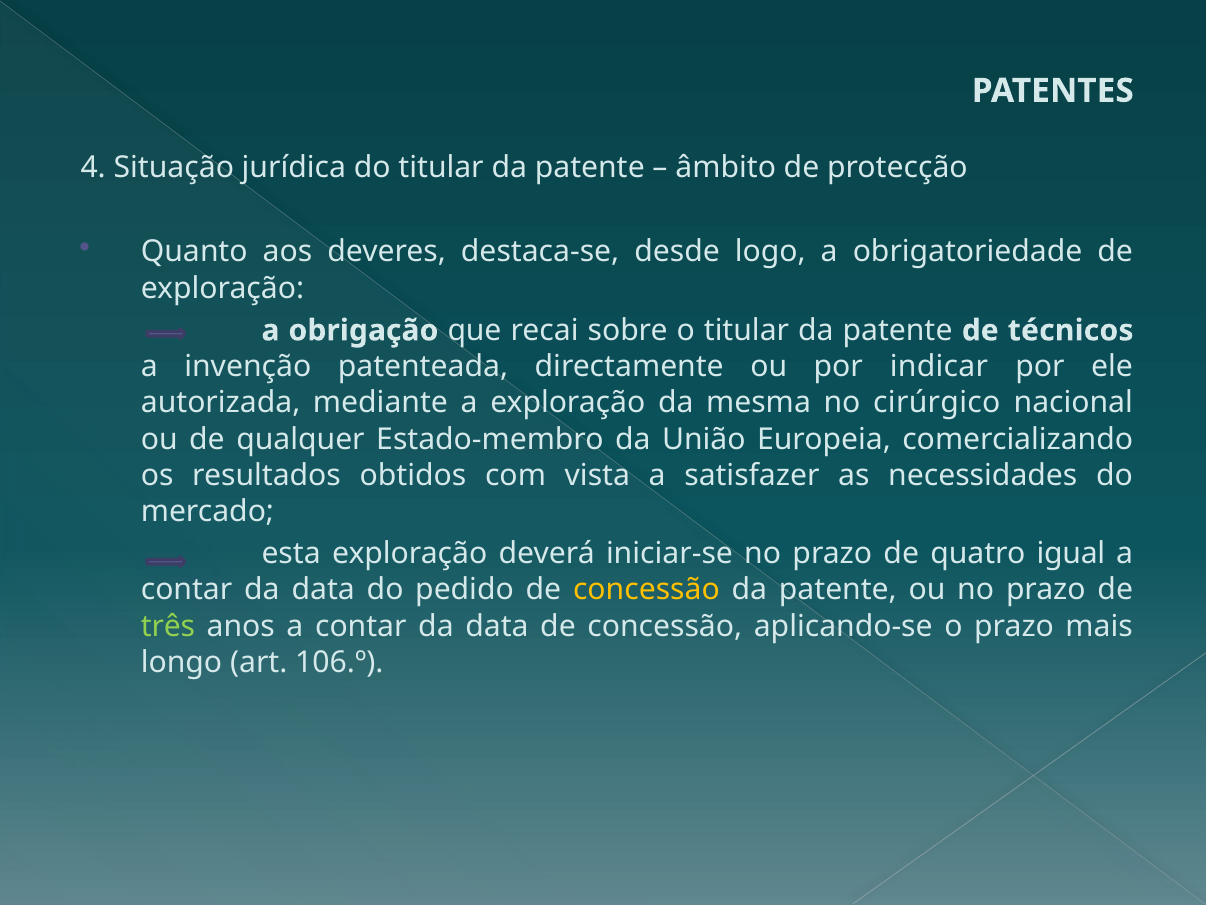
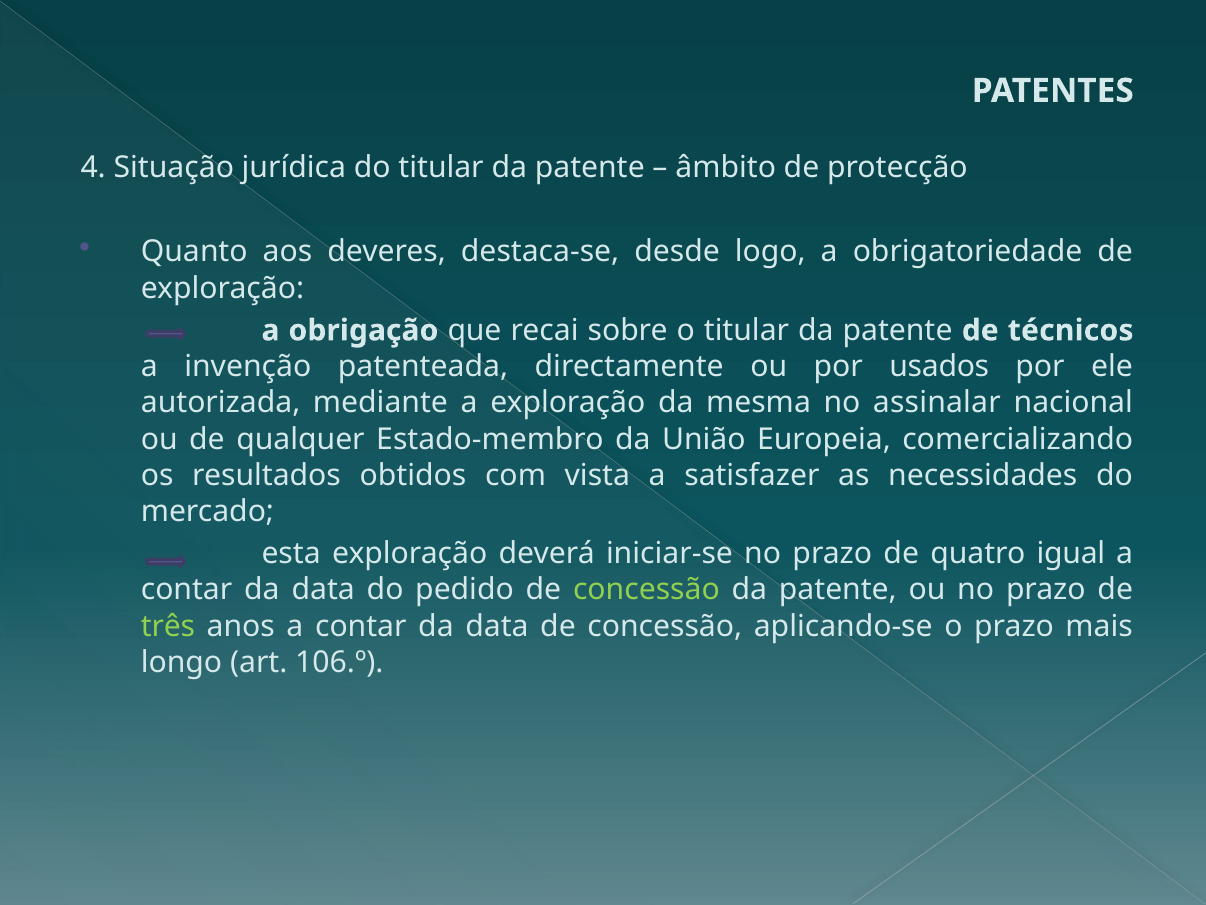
indicar: indicar -> usados (939, 366)
cirúrgico: cirúrgico -> assinalar (937, 403)
concessão colour: yellow -> light green (646, 590)
